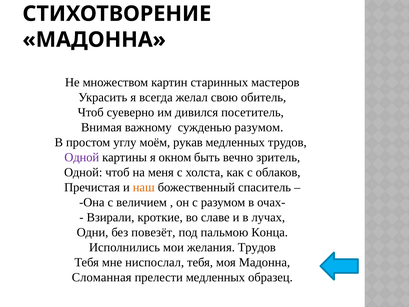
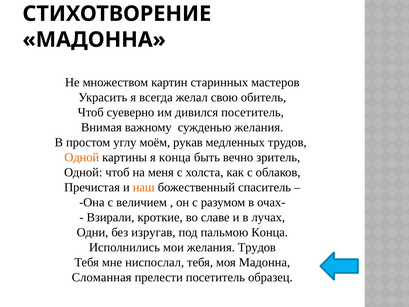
сужденью разумом: разумом -> желания (259, 127)
Одной colour: purple -> orange (82, 157)
я окном: окном -> конца (175, 157)
повезёт: повезёт -> изругав (153, 232)
прелести медленных: медленных -> посетитель (215, 277)
